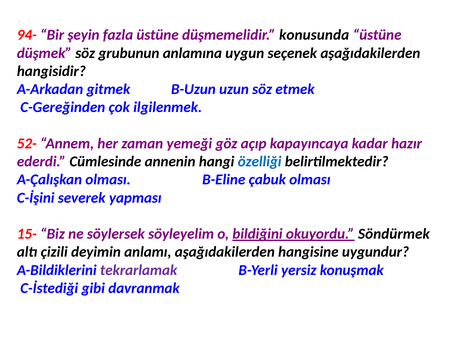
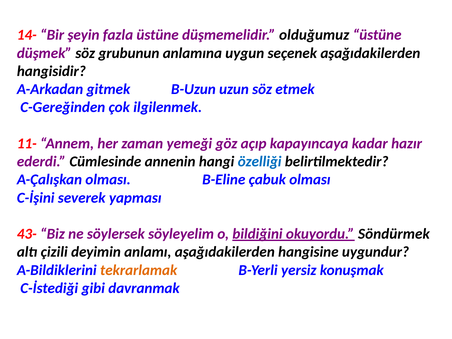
94-: 94- -> 14- (27, 35)
konusunda: konusunda -> olduğumuz (314, 35)
52-: 52- -> 11- (27, 143)
15-: 15- -> 43- (27, 234)
tekrarlamak colour: purple -> orange (139, 270)
